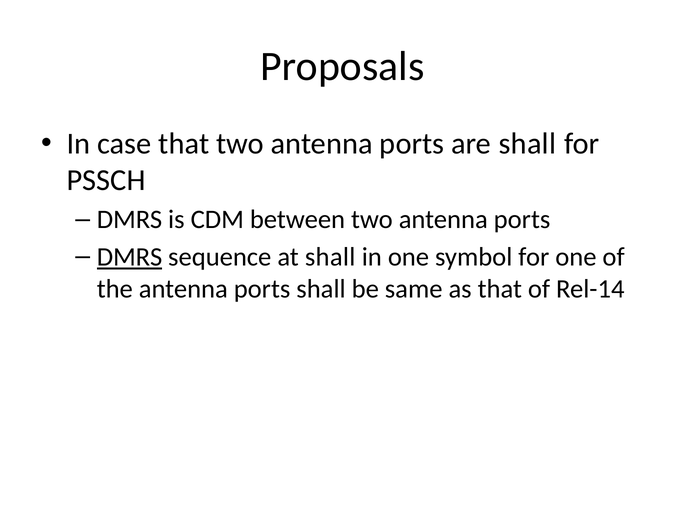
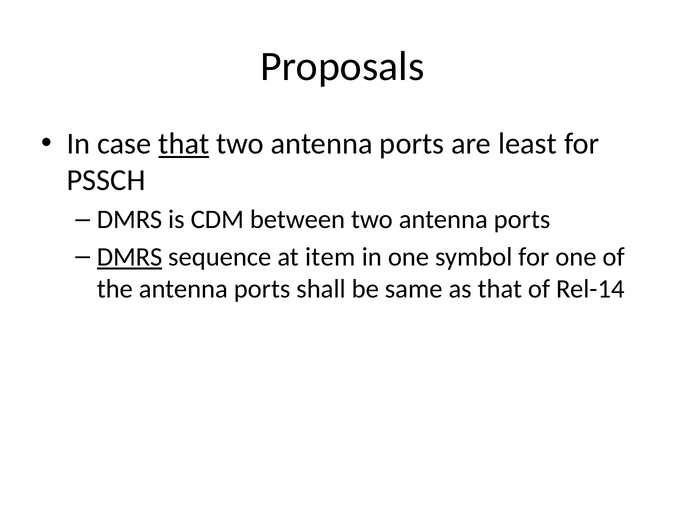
that underline: none -> present (184, 144)
are shall: shall -> least (528, 144)
at shall: shall -> item (330, 257)
